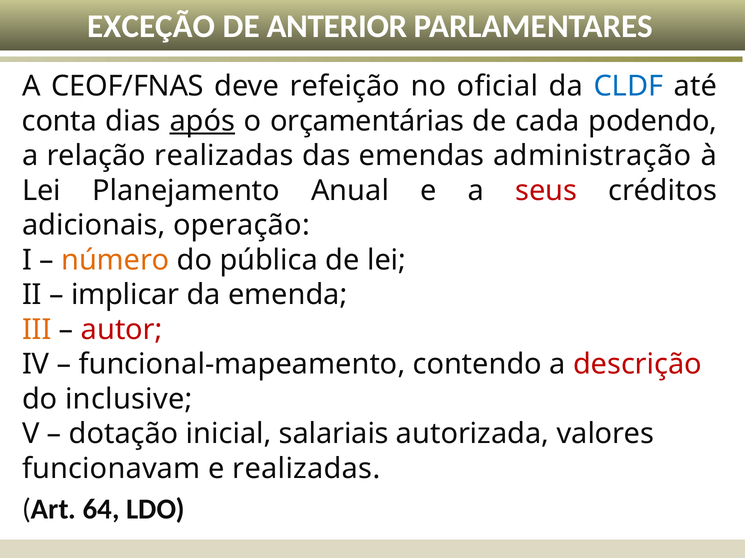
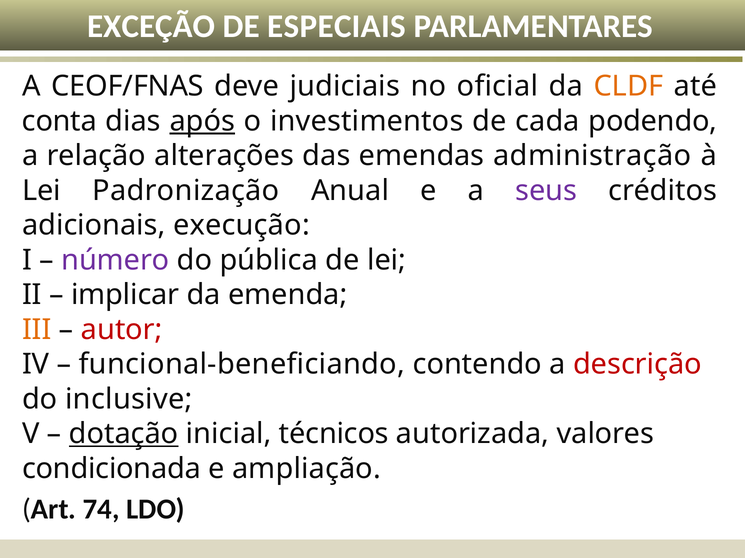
ANTERIOR: ANTERIOR -> ESPECIAIS (337, 26)
refeição: refeição -> judiciais (345, 87)
CLDF colour: blue -> orange (628, 87)
orçamentárias: orçamentárias -> investimentos (367, 121)
relação realizadas: realizadas -> alterações (224, 156)
Planejamento: Planejamento -> Padronização (186, 191)
seus colour: red -> purple (546, 191)
operação: operação -> execução (241, 226)
número colour: orange -> purple (115, 260)
funcional-mapeamento: funcional-mapeamento -> funcional-beneficiando (242, 365)
dotação underline: none -> present (124, 434)
salariais: salariais -> técnicos (334, 434)
funcionavam: funcionavam -> condicionada (111, 469)
e realizadas: realizadas -> ampliação (306, 469)
64: 64 -> 74 (101, 510)
